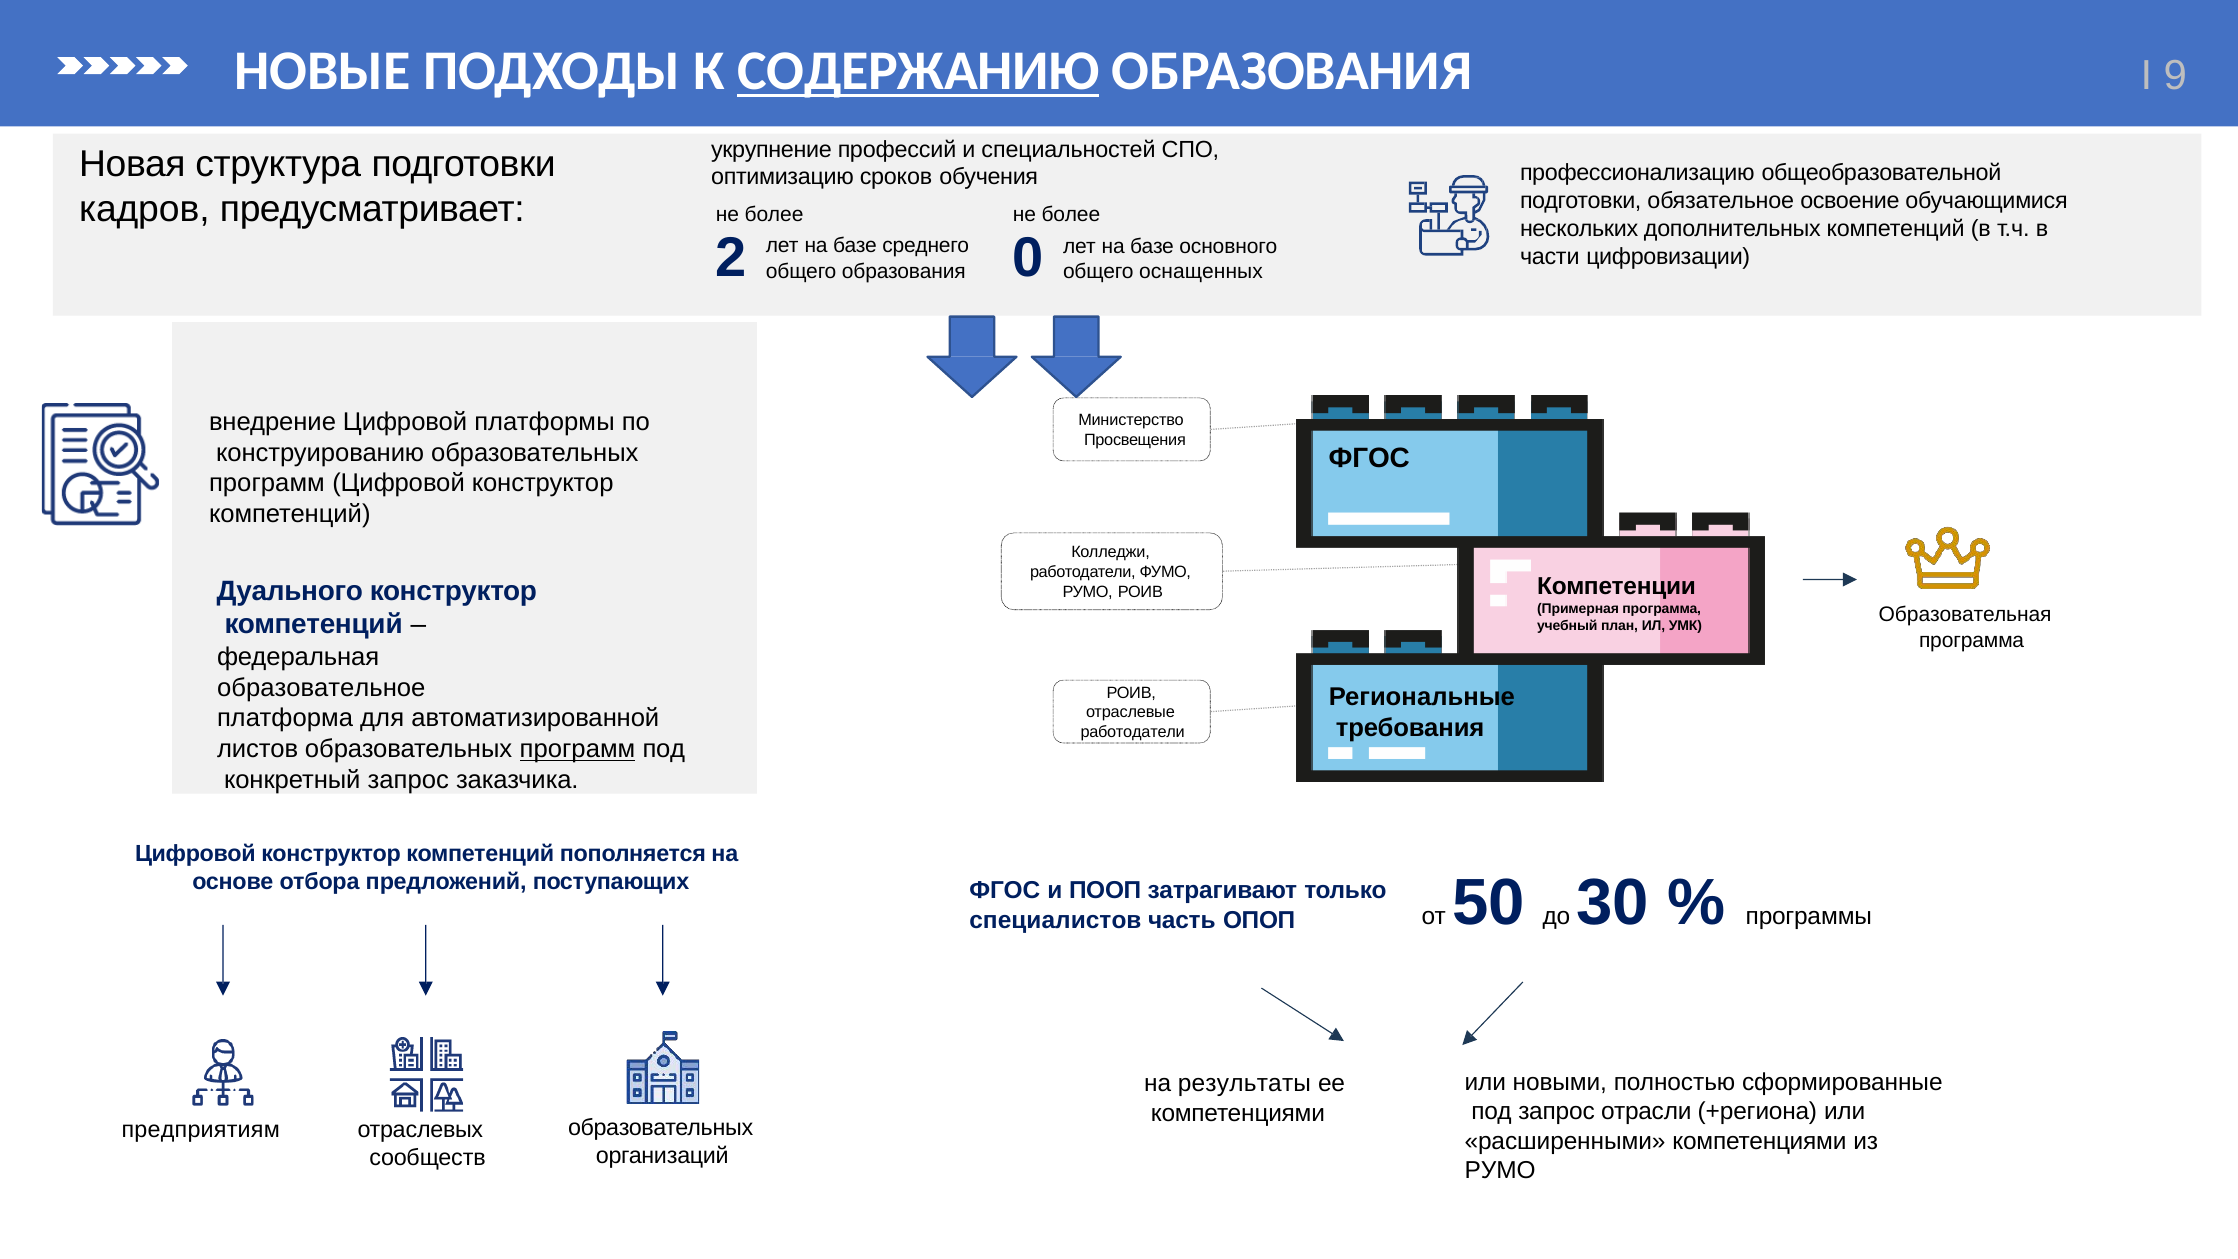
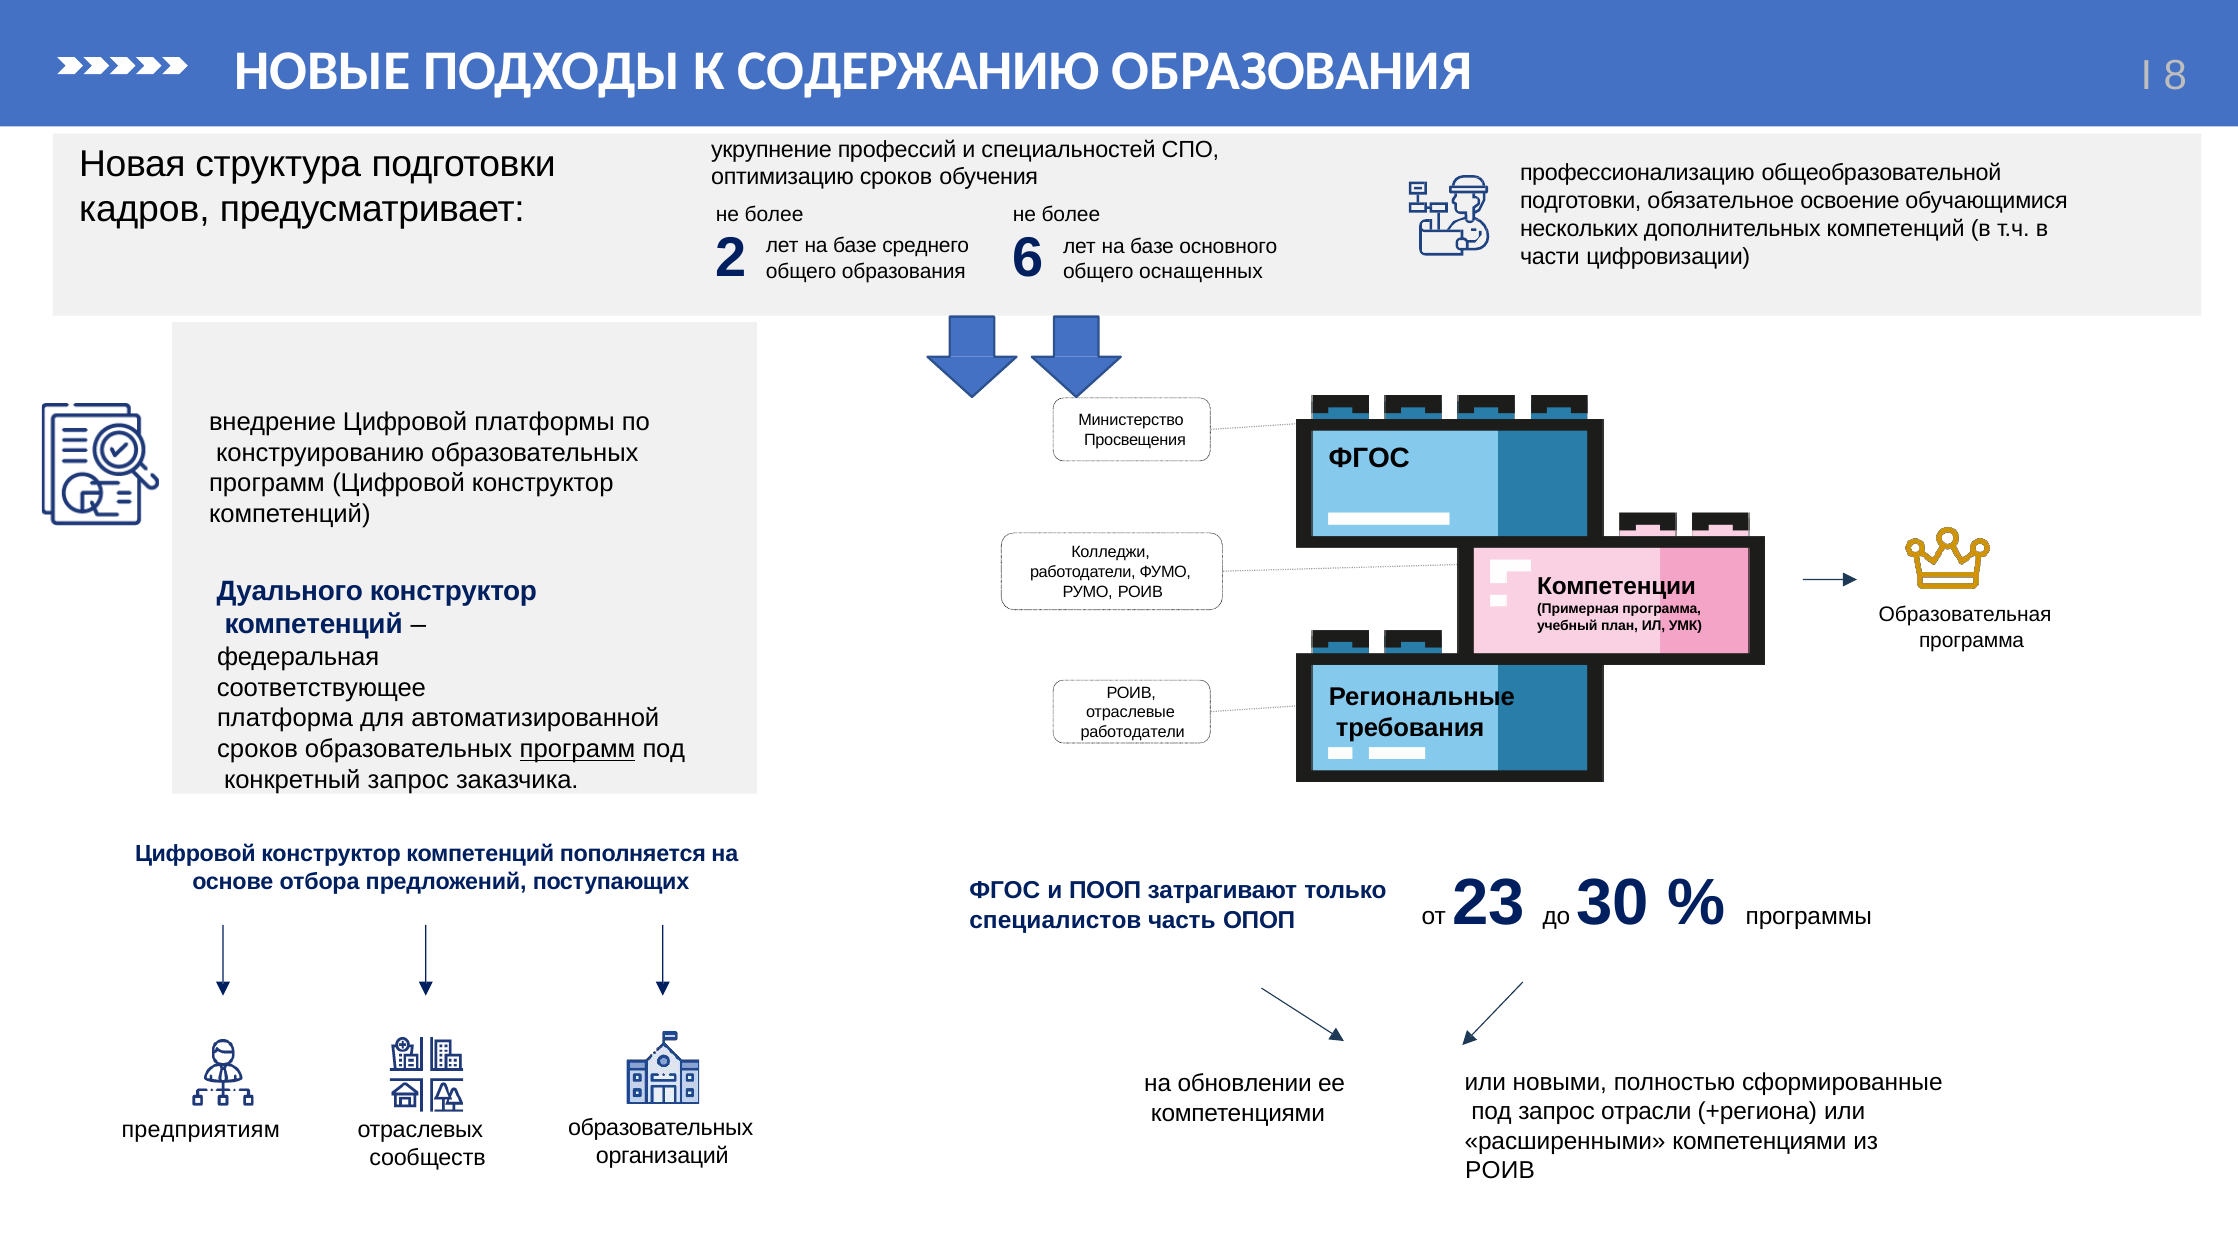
СОДЕРЖАНИЮ underline: present -> none (919, 71)
9: 9 -> 8 (2175, 76)
0: 0 -> 6 (1029, 258)
образовательное: образовательное -> соответствующее (321, 688)
листов: листов -> сроков (258, 749)
50: 50 -> 23 (1489, 903)
результаты: результаты -> обновлении (1245, 1084)
РУМО: РУМО -> РОИВ (1500, 1170)
